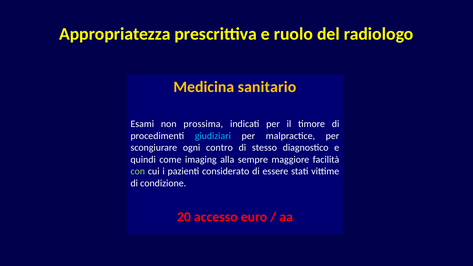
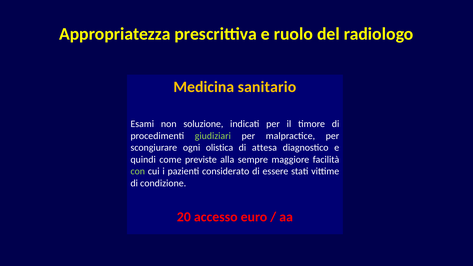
prossima: prossima -> soluzione (203, 124)
giudiziari colour: light blue -> light green (213, 136)
contro: contro -> olistica (220, 148)
stesso: stesso -> attesa (264, 148)
imaging: imaging -> previste (201, 160)
